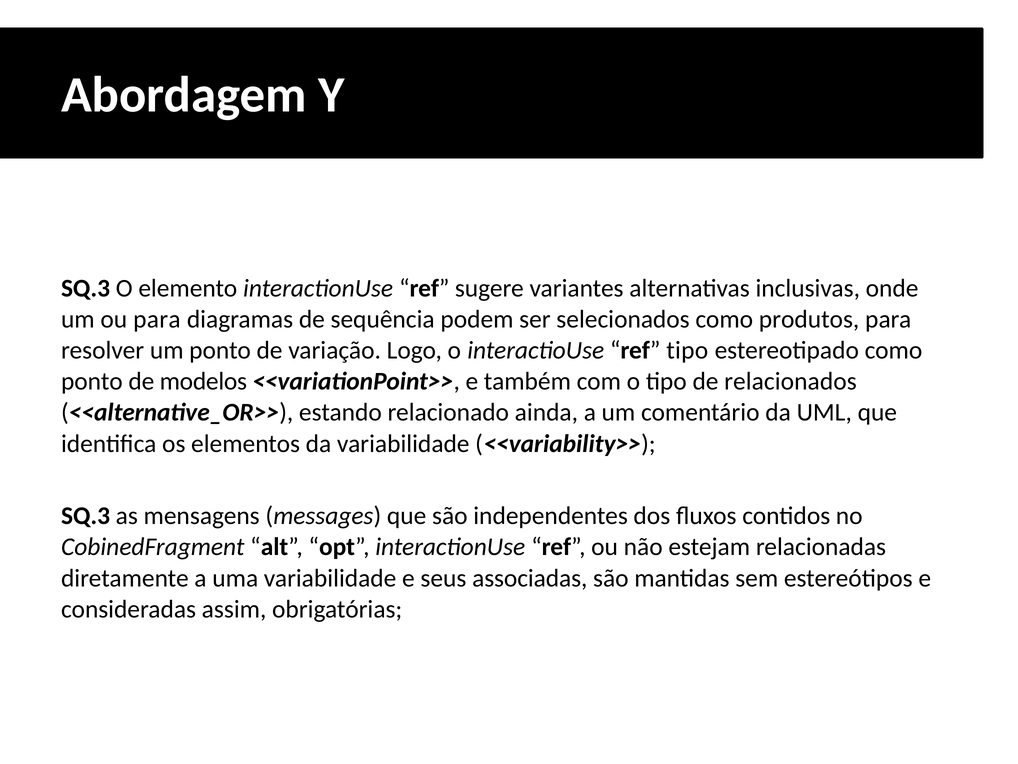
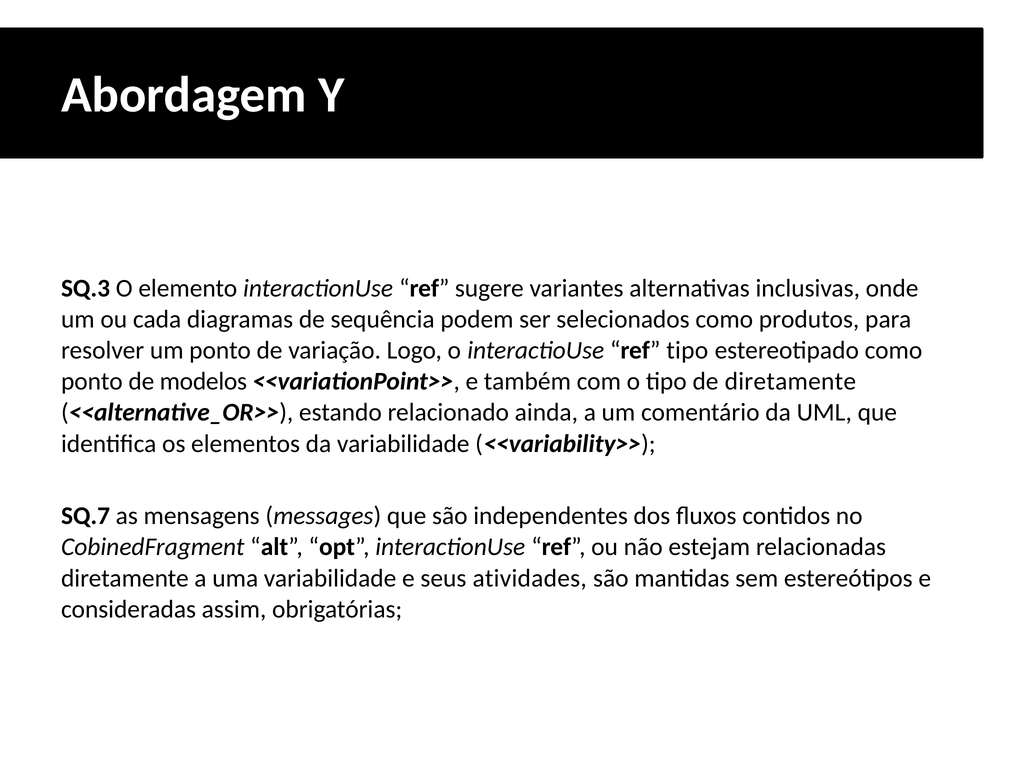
ou para: para -> cada (157, 319)
de relacionados: relacionados -> diretamente (790, 381)
SQ.3: SQ.3 -> SQ.7 (86, 516)
associadas: associadas -> atividades (530, 578)
